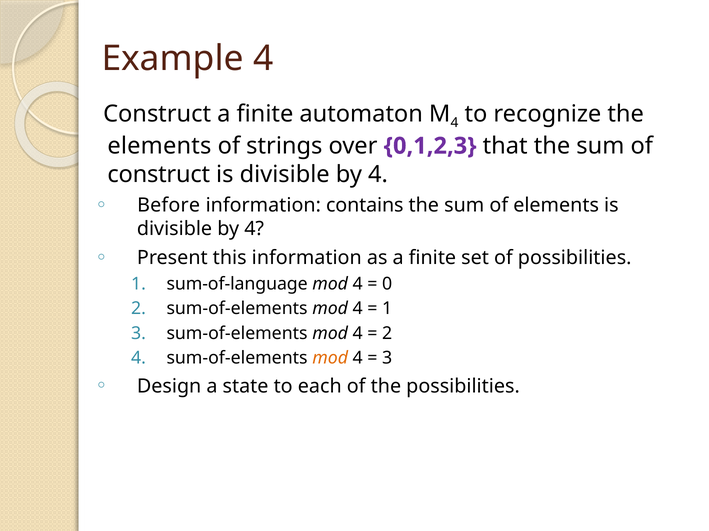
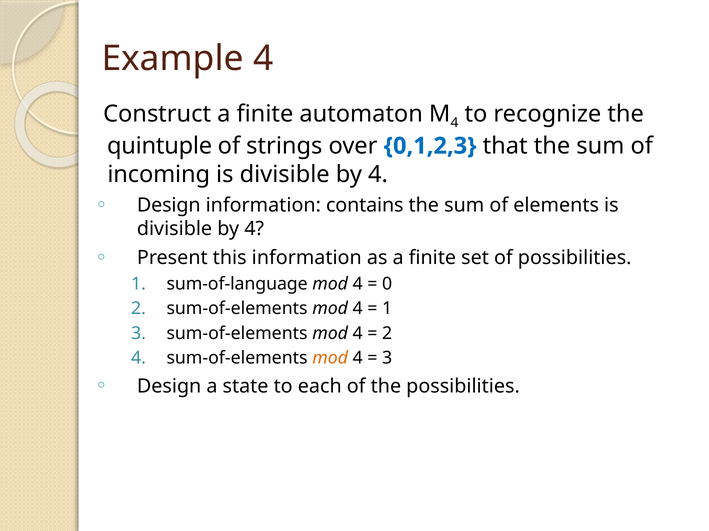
elements: elements -> quintuple (160, 146)
0,1,2,3 colour: purple -> blue (430, 146)
construct: construct -> incoming (159, 175)
Before: Before -> Design (169, 206)
